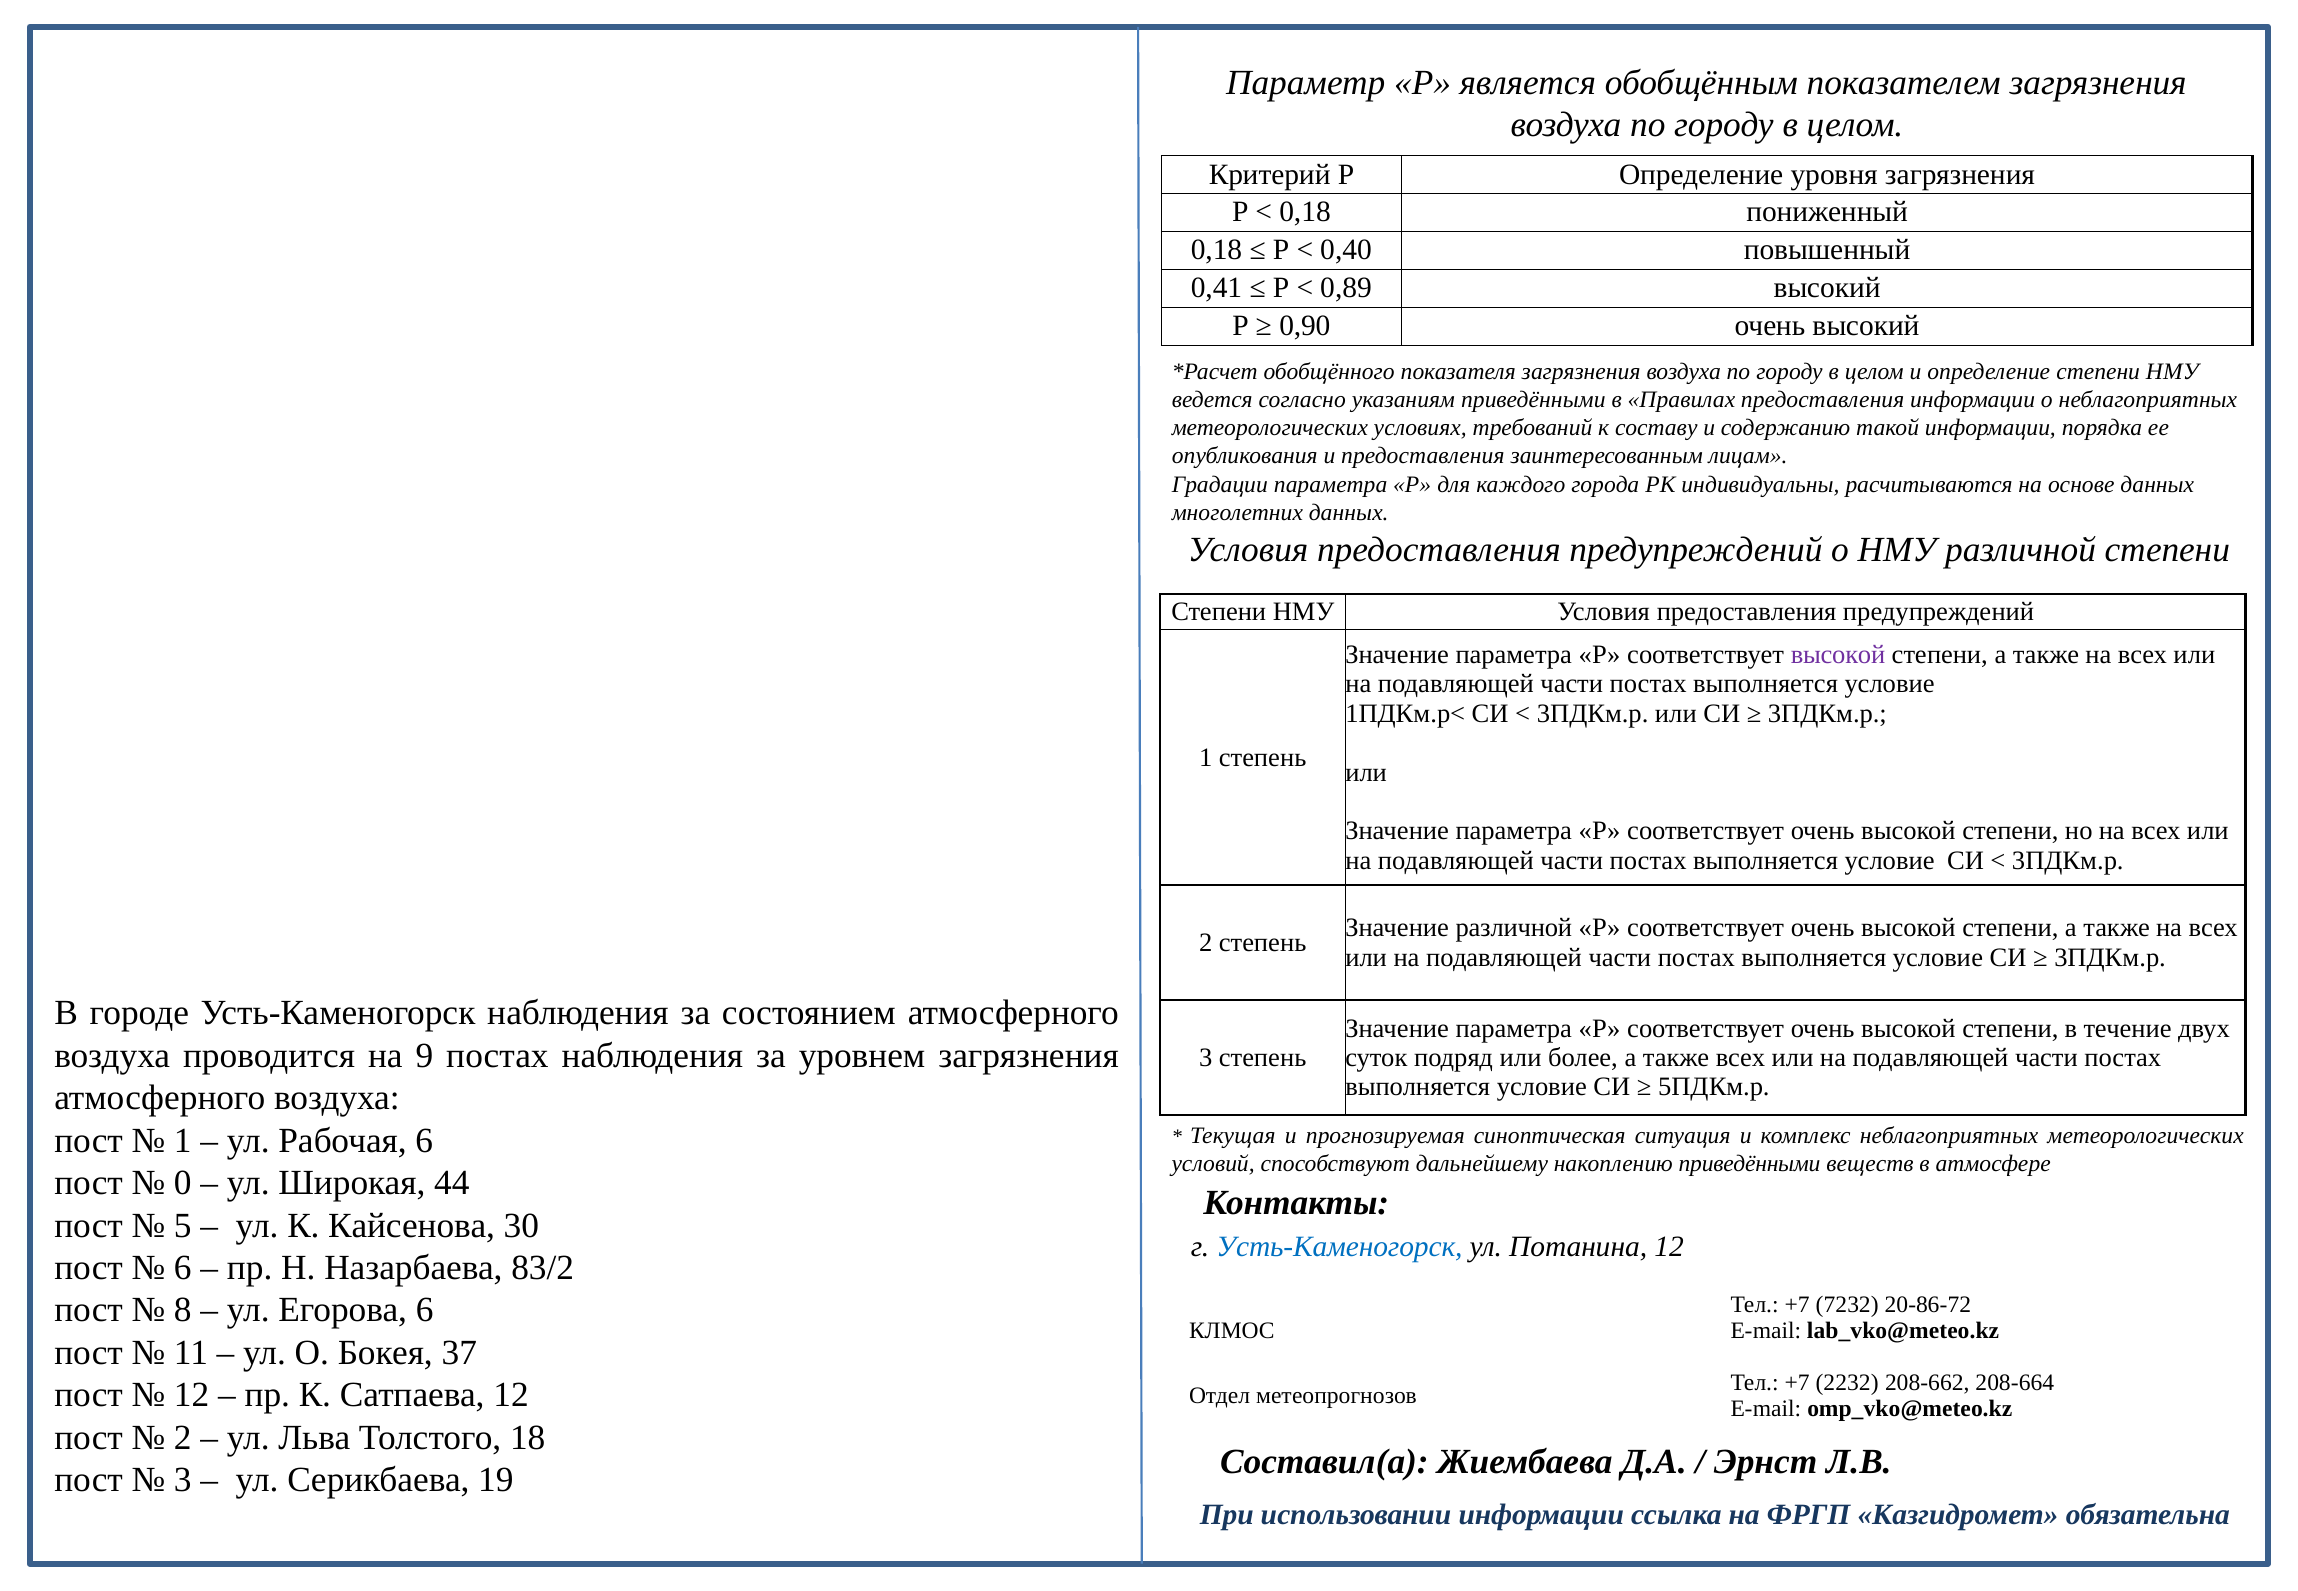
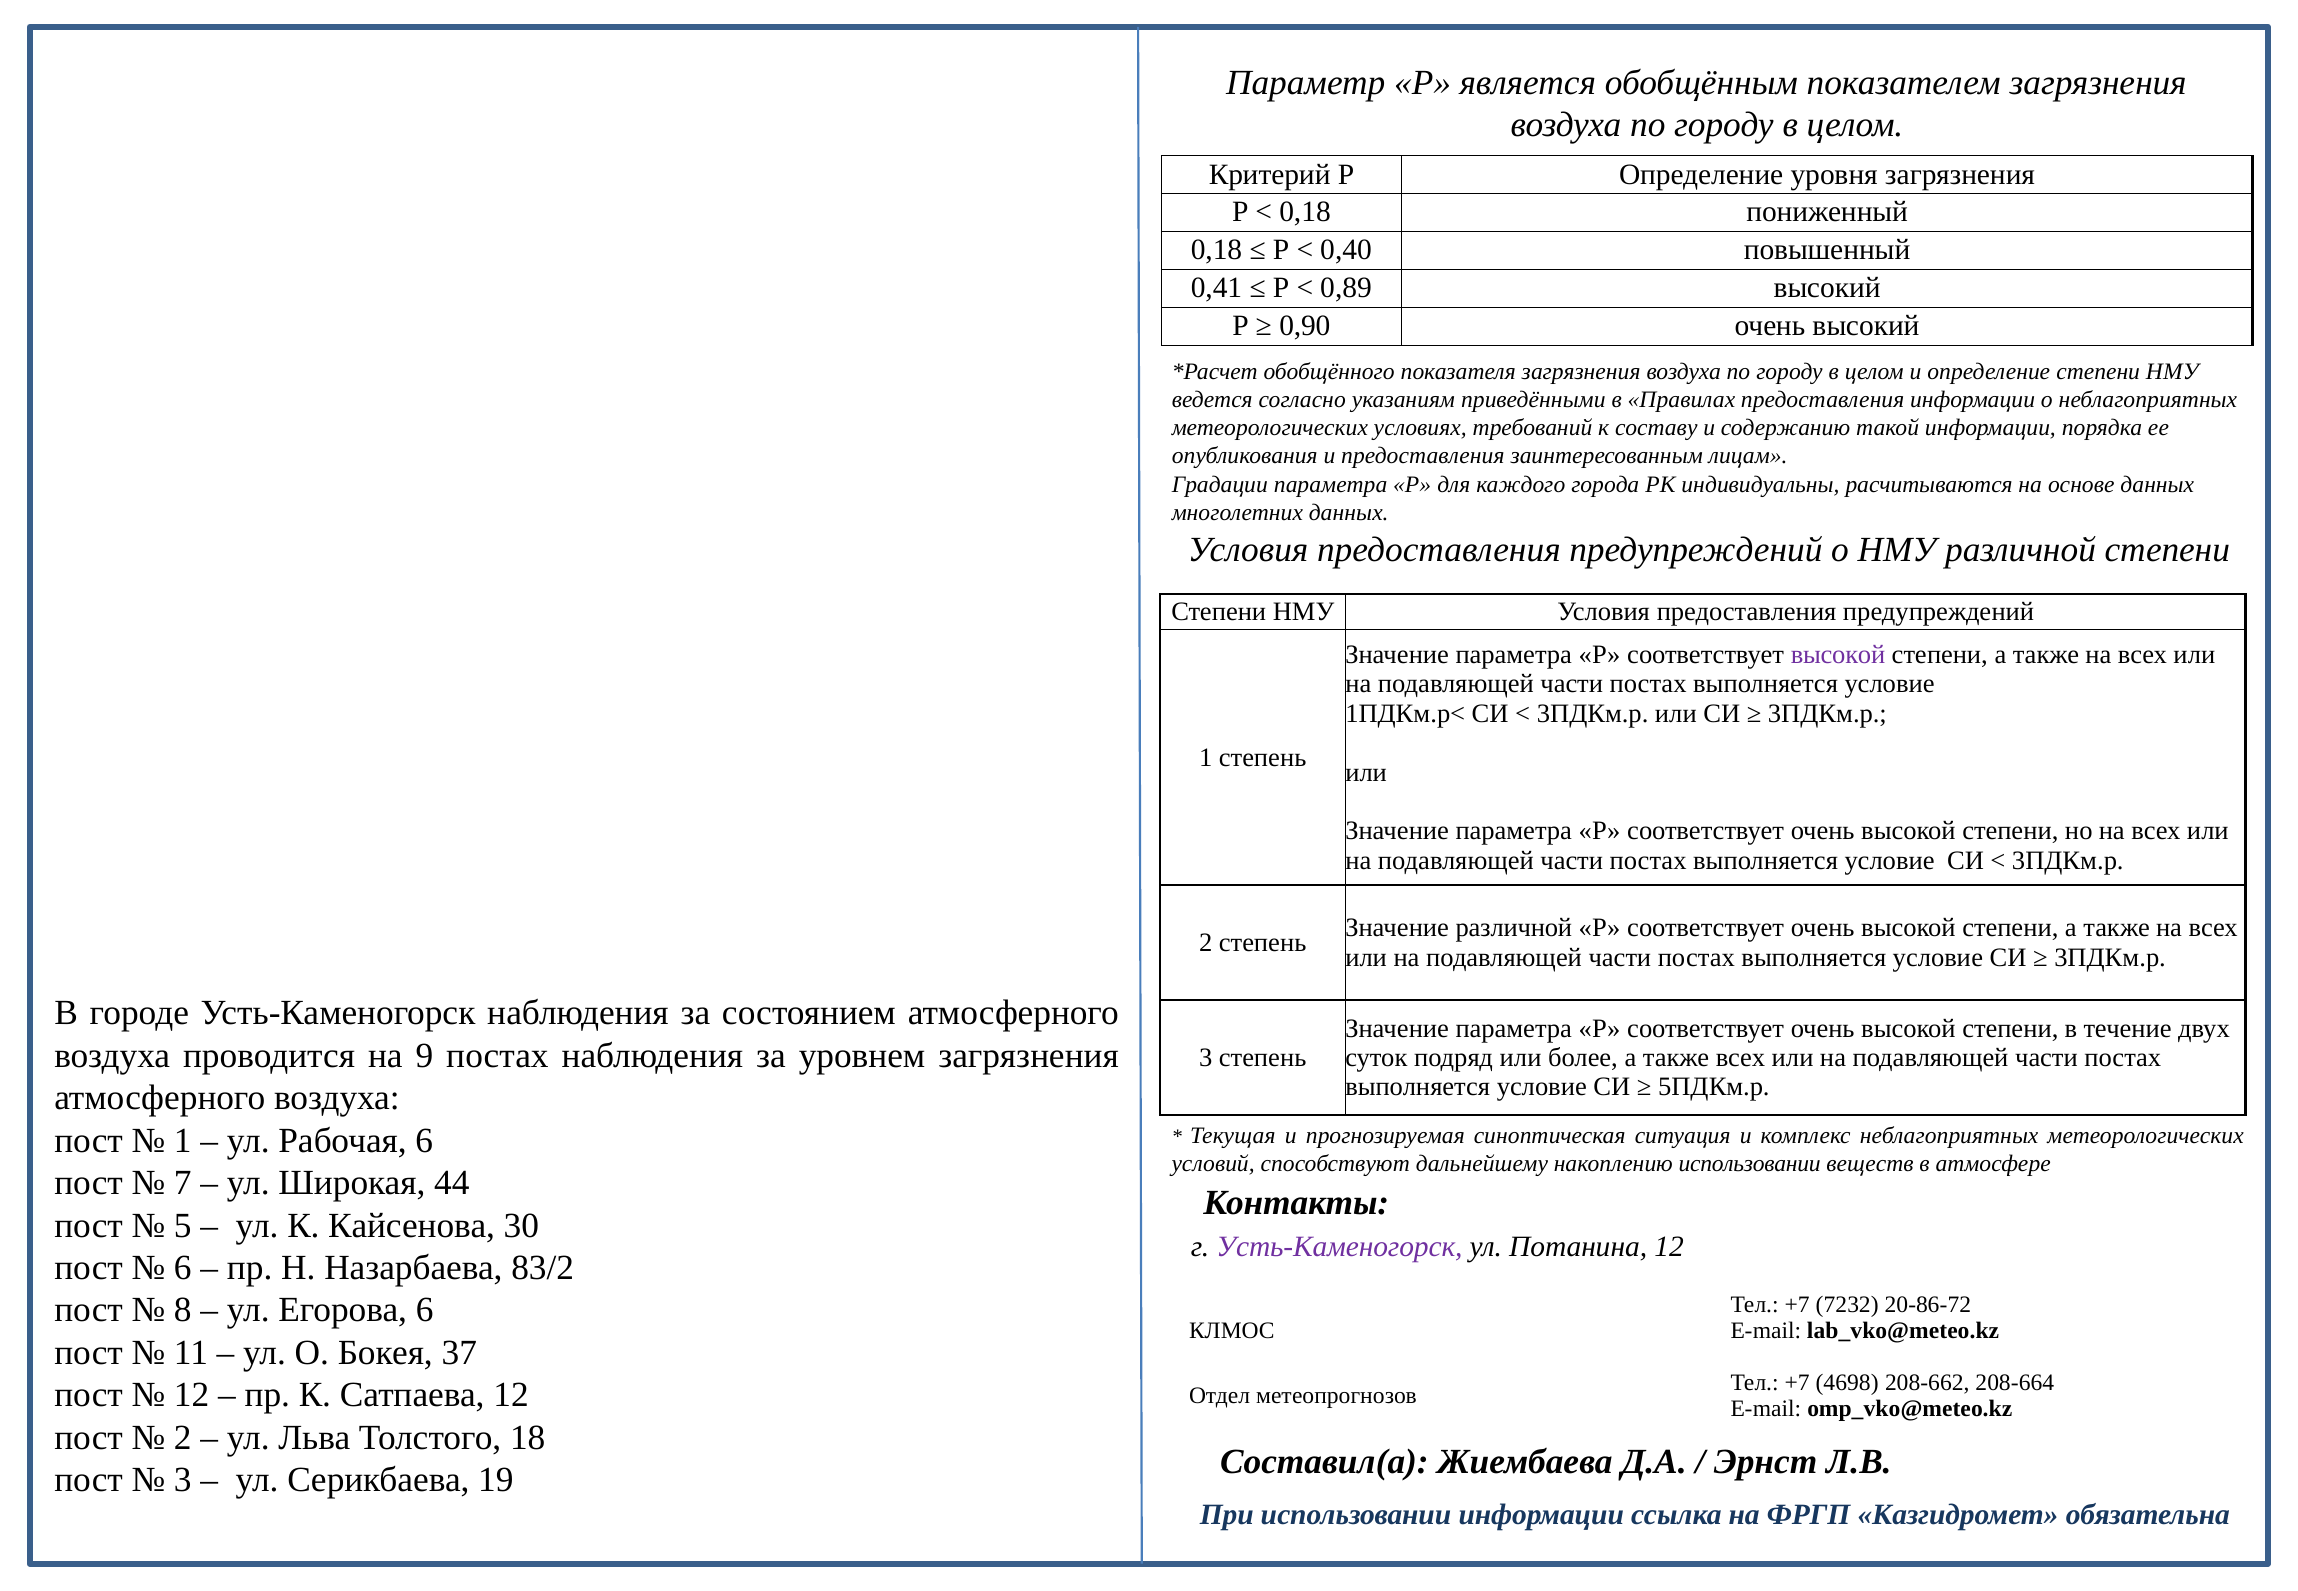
накоплению приведёнными: приведёнными -> использовании (1750, 1163)
0: 0 -> 7 (183, 1183)
Усть-Каменогорск colour: blue -> purple (1339, 1246)
2232: 2232 -> 4698 (1847, 1383)
